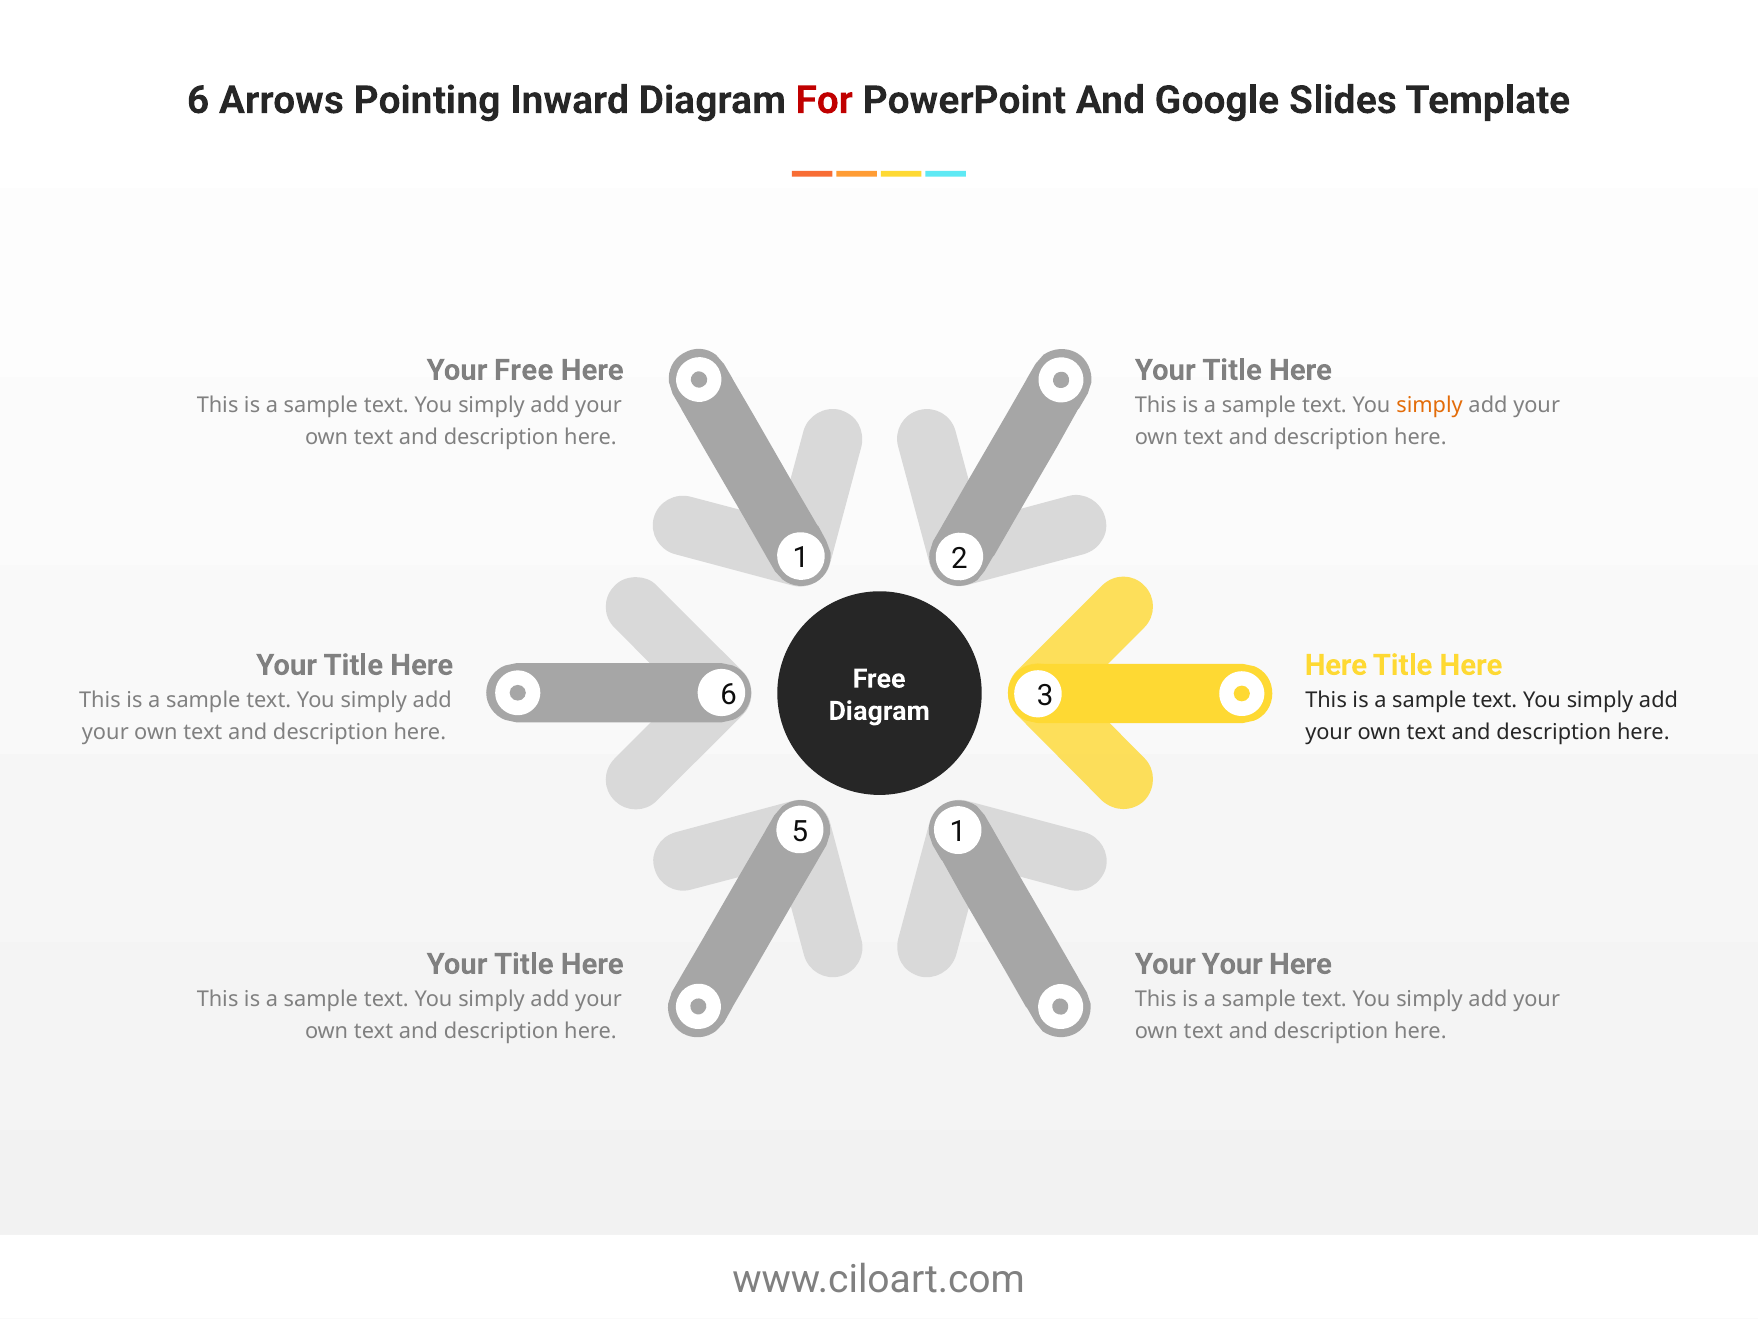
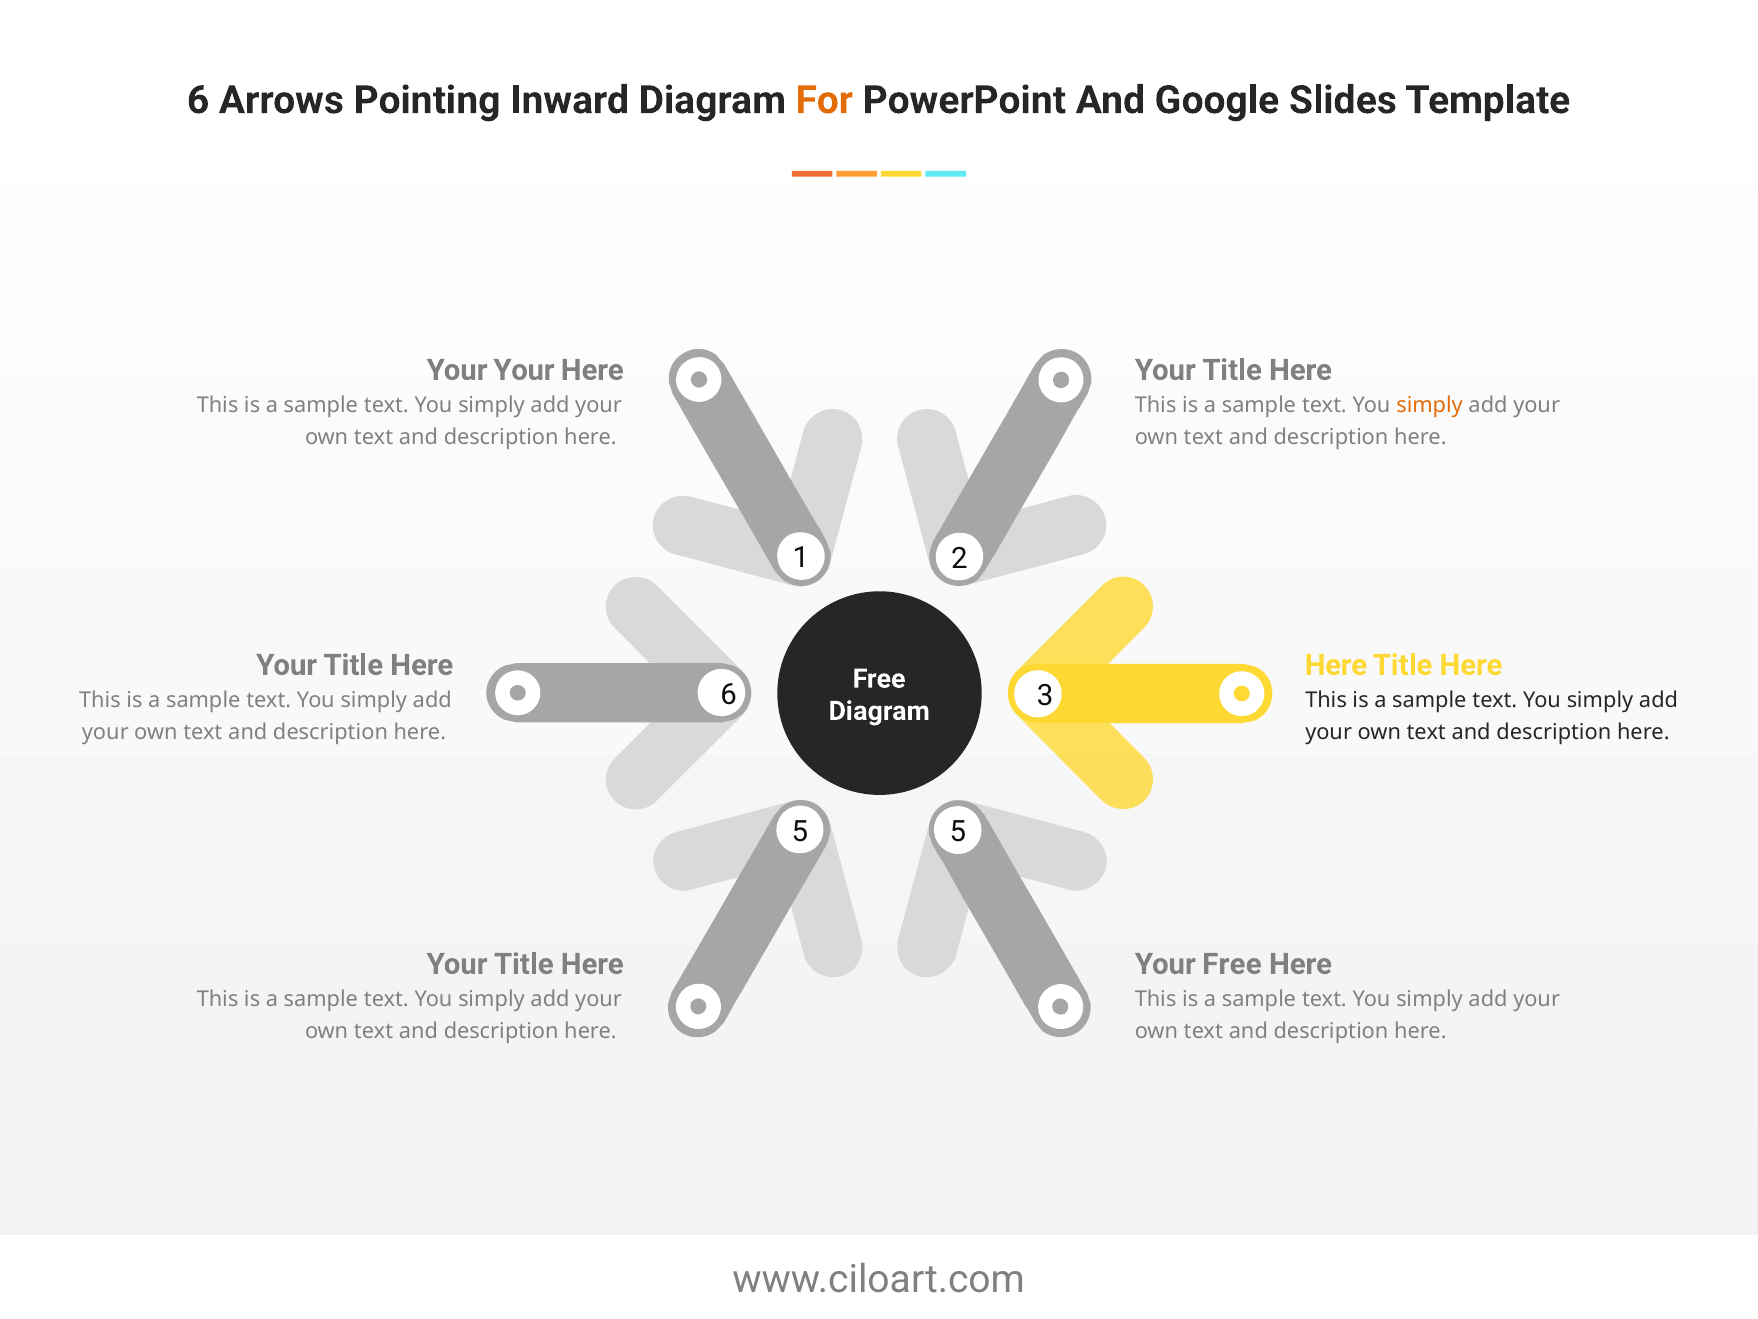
For colour: red -> orange (824, 100)
Your Free: Free -> Your (524, 370)
5 1: 1 -> 5 (958, 832)
Your Your: Your -> Free (1232, 964)
